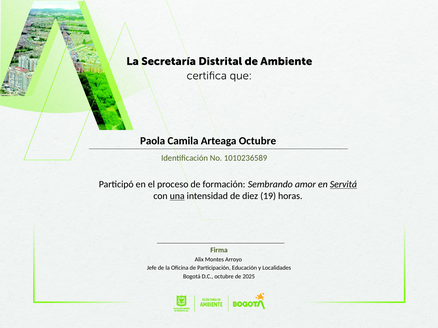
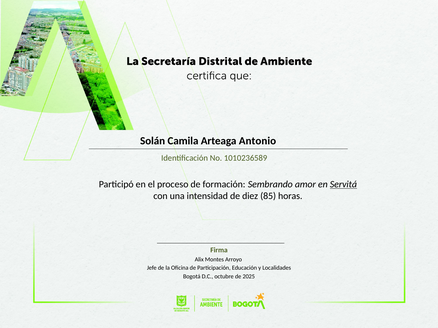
Paola: Paola -> Solán (153, 141)
Arteaga Octubre: Octubre -> Antonio (257, 141)
una underline: present -> none (177, 196)
19: 19 -> 85 (268, 196)
